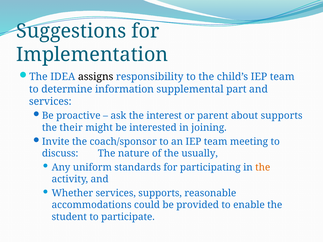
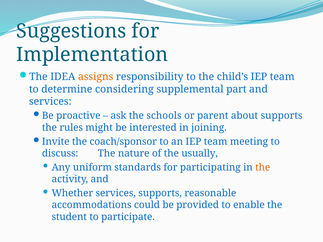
assigns colour: black -> orange (96, 77)
information: information -> considering (124, 89)
interest: interest -> schools (164, 116)
their: their -> rules (71, 128)
